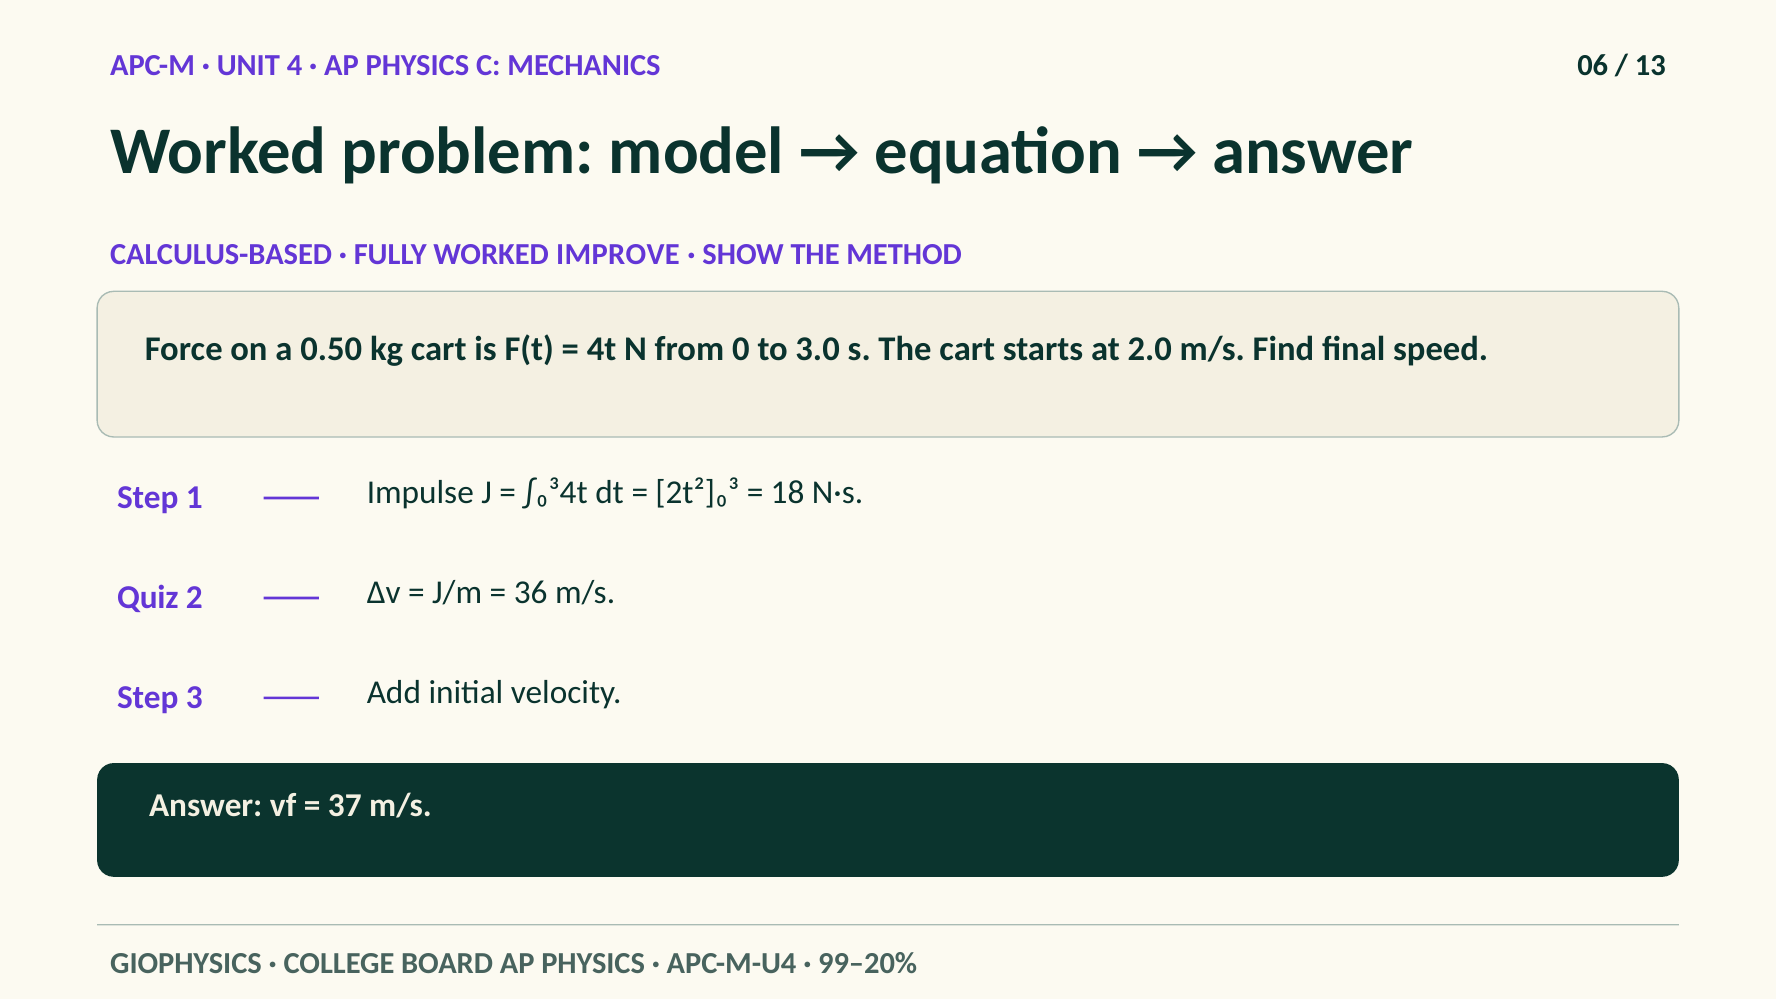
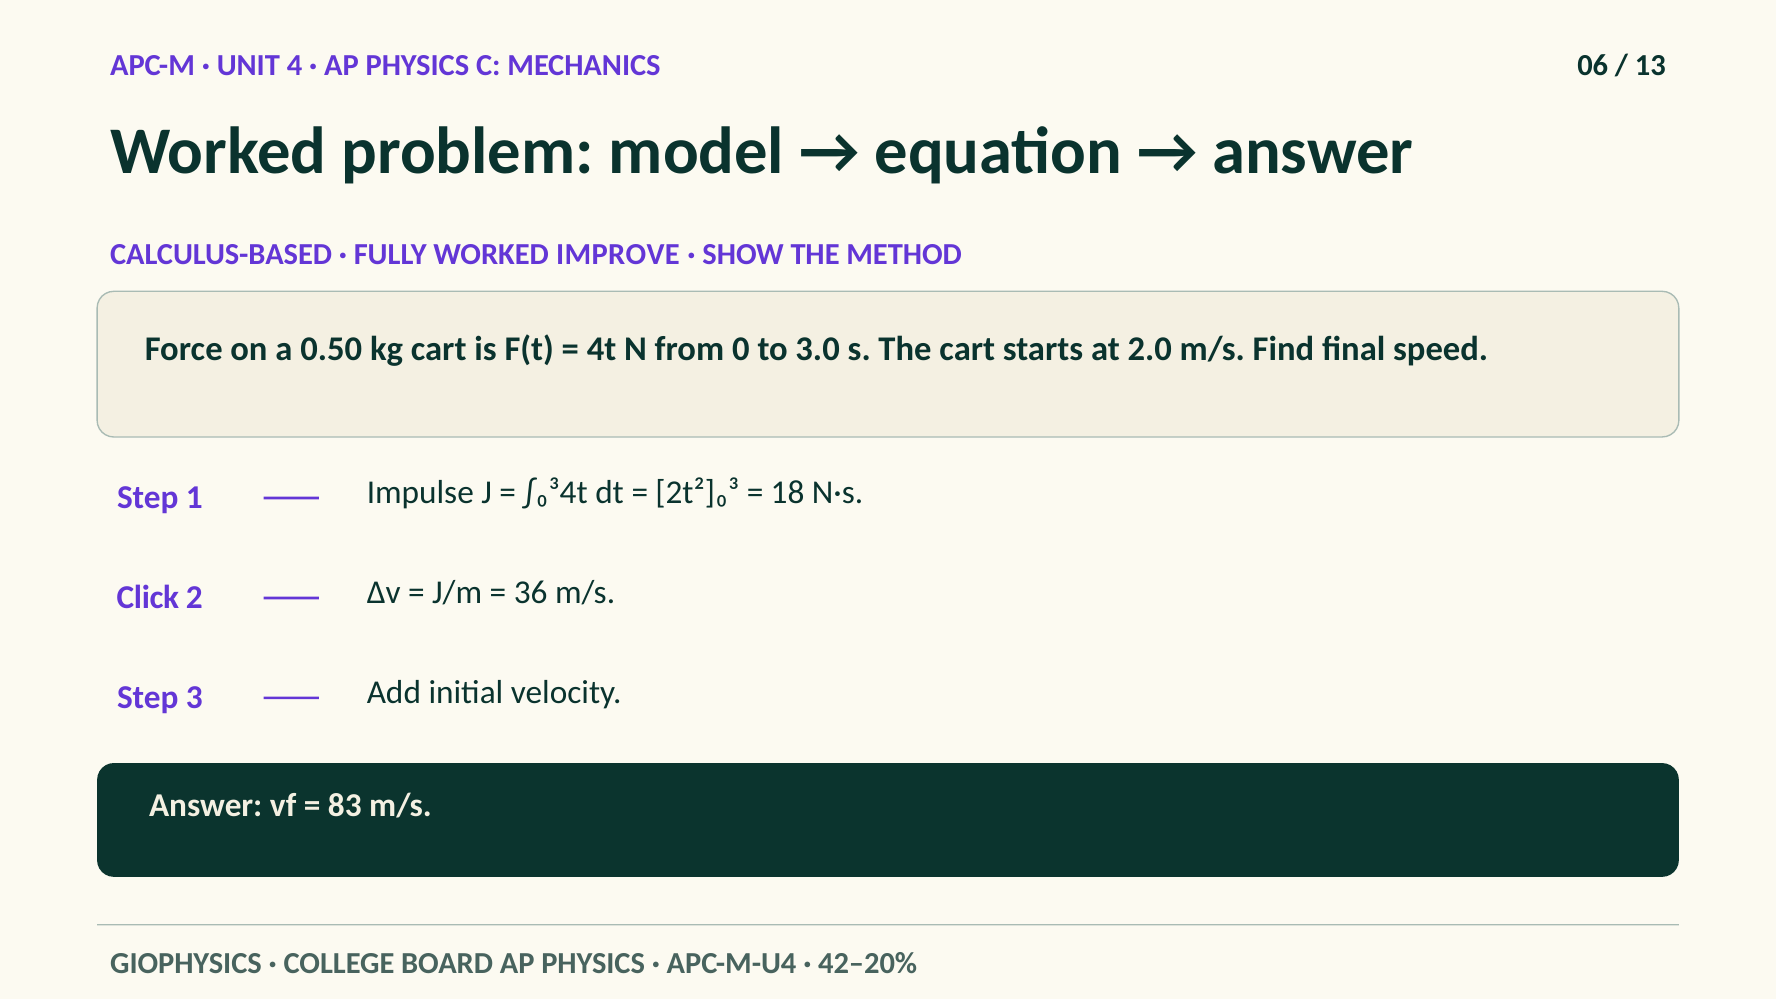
Quiz: Quiz -> Click (148, 598)
37: 37 -> 83 (345, 806)
99–20%: 99–20% -> 42–20% (868, 964)
